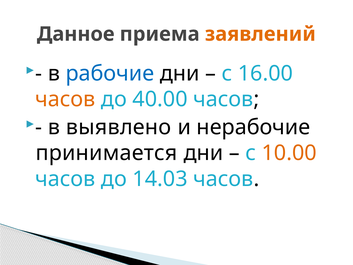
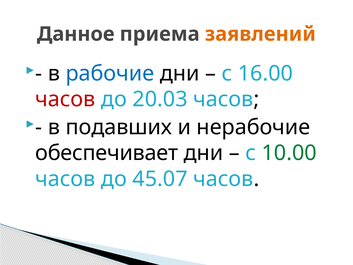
часов colour: orange -> red (65, 99)
40.00: 40.00 -> 20.03 (160, 99)
выявлено: выявлено -> подавших (119, 127)
принимается: принимается -> обеспечивает (107, 153)
10.00 colour: orange -> green (289, 153)
14.03: 14.03 -> 45.07 (160, 179)
